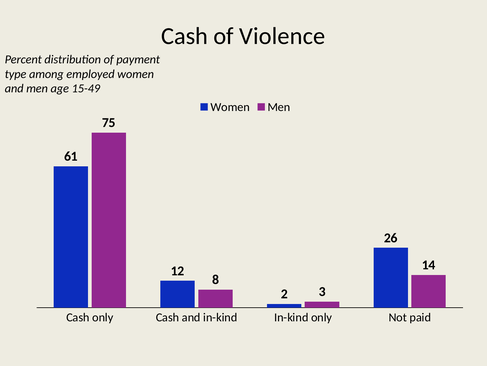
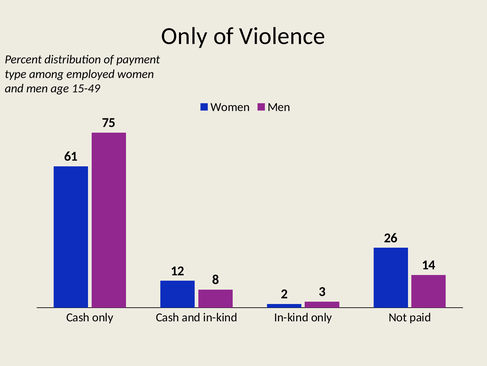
Cash: Cash -> Only (184, 36)
